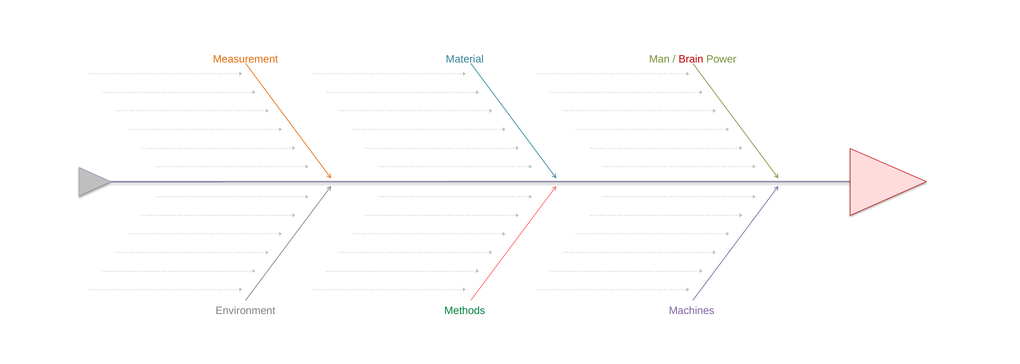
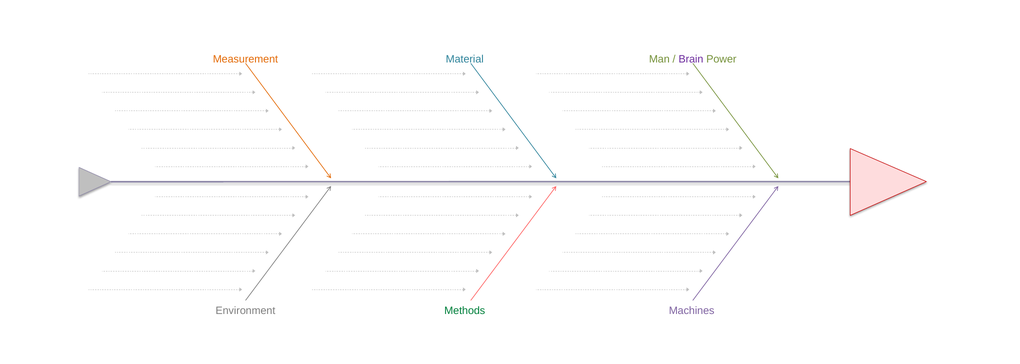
Brain colour: red -> purple (691, 59)
